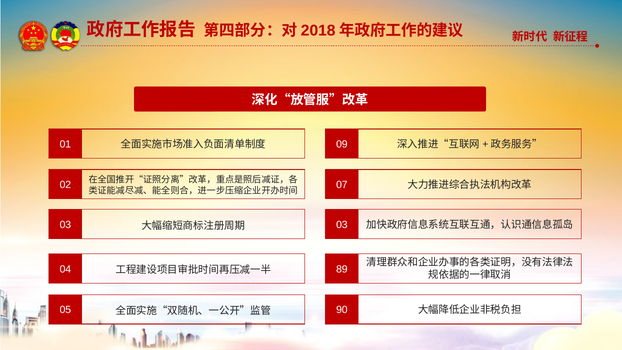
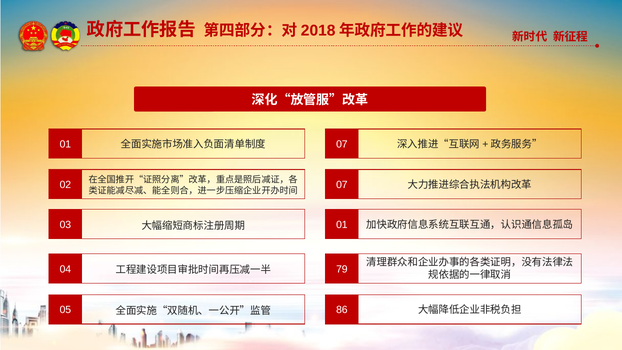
09: 09 -> 07 (342, 144)
03: 03 -> 01 (342, 225)
89: 89 -> 79 (342, 269)
90: 90 -> 86 (342, 310)
